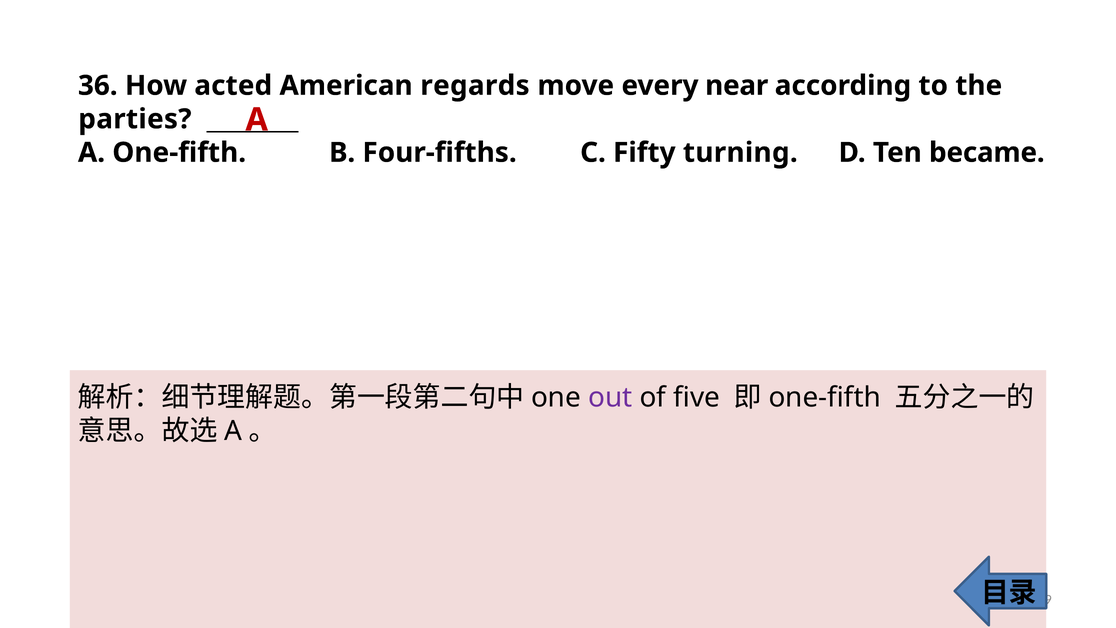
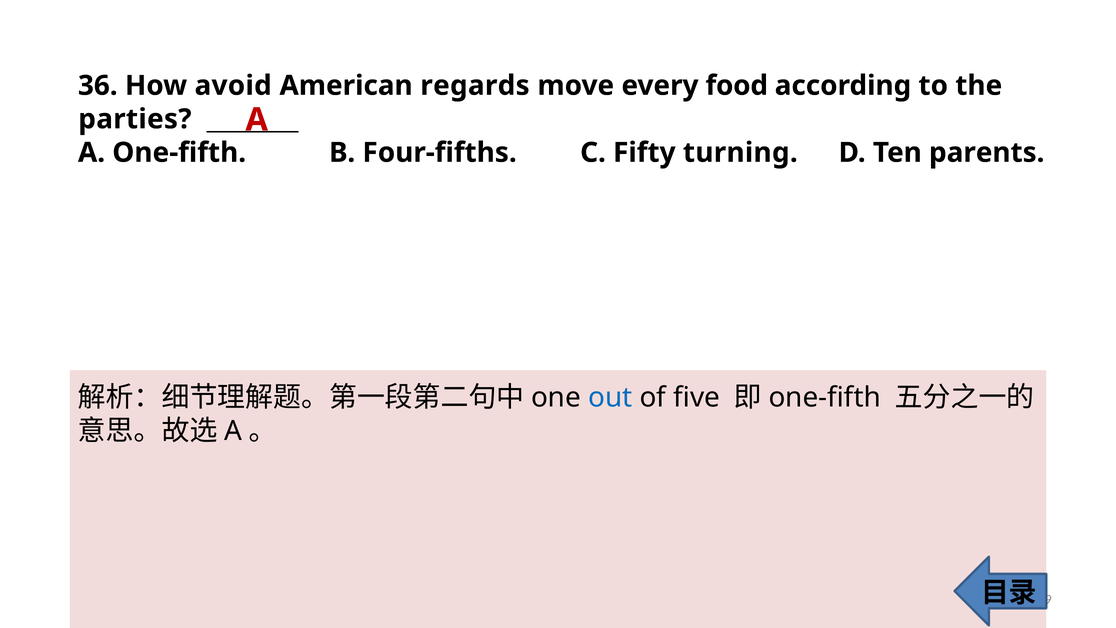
acted: acted -> avoid (233, 86)
near: near -> food (737, 86)
became: became -> parents (987, 153)
out colour: purple -> blue (610, 397)
